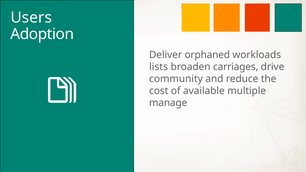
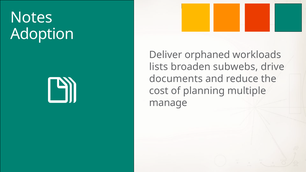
Users: Users -> Notes (31, 18)
carriages: carriages -> subwebs (236, 67)
community: community -> documents (176, 79)
available: available -> planning (204, 91)
